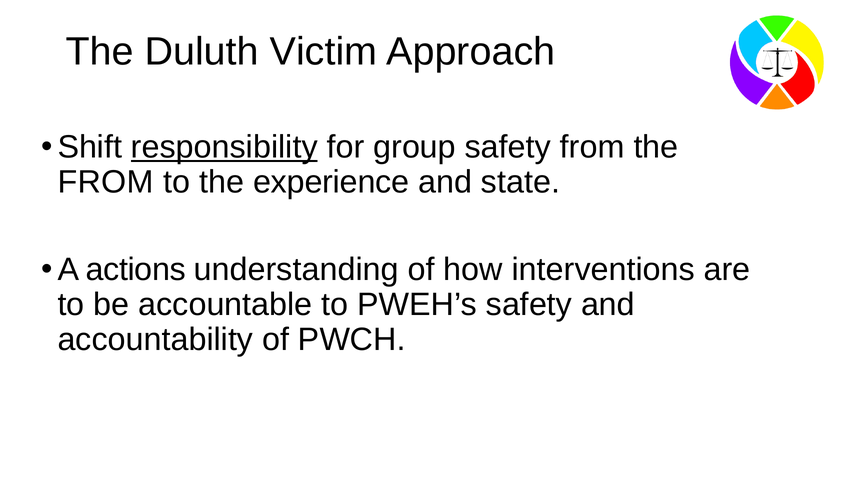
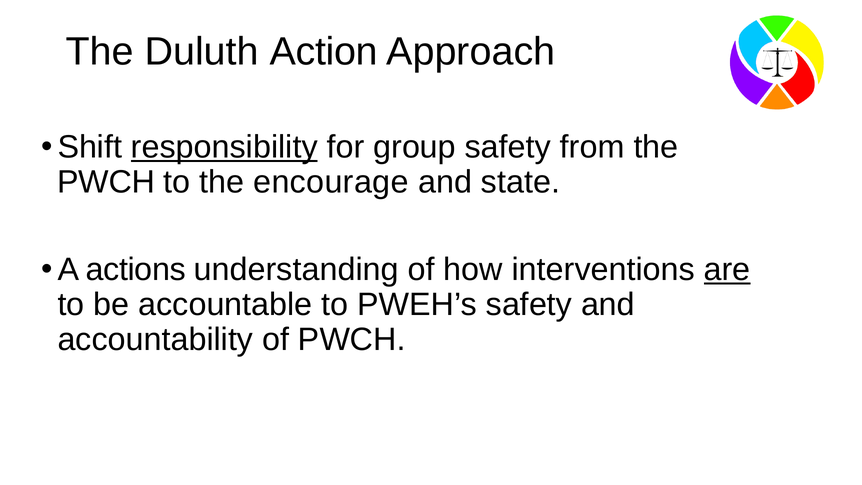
Victim: Victim -> Action (324, 52)
FROM: FROM -> PWCH (106, 182)
experience: experience -> encourage (331, 182)
are underline: none -> present (727, 270)
